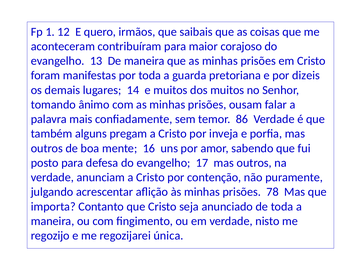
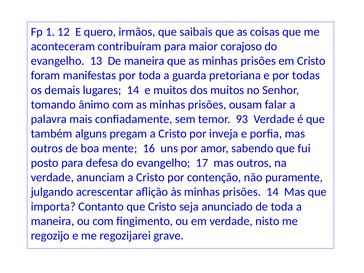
dizeis: dizeis -> todas (306, 75)
86: 86 -> 93 (242, 119)
prisões 78: 78 -> 14 (273, 192)
única: única -> grave (169, 236)
